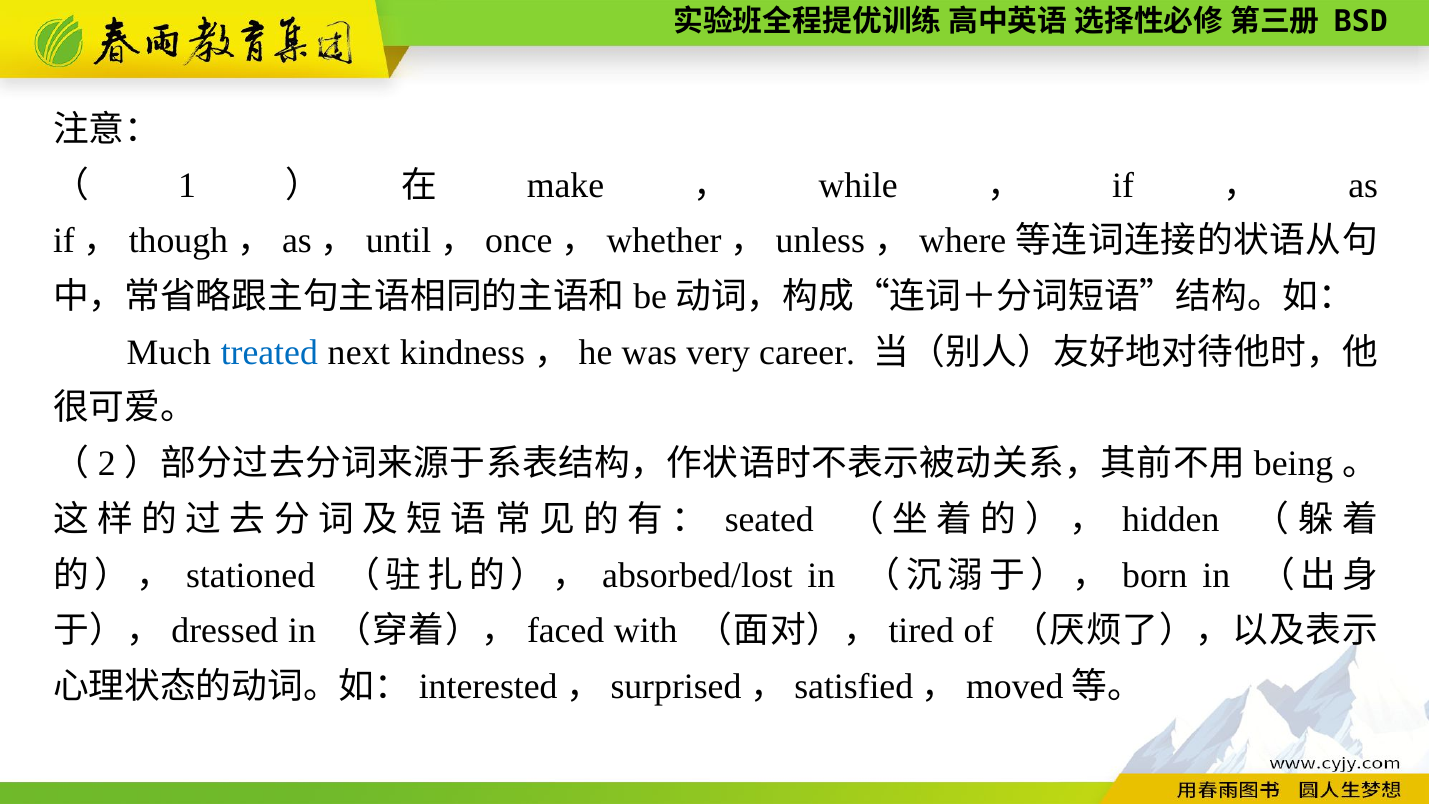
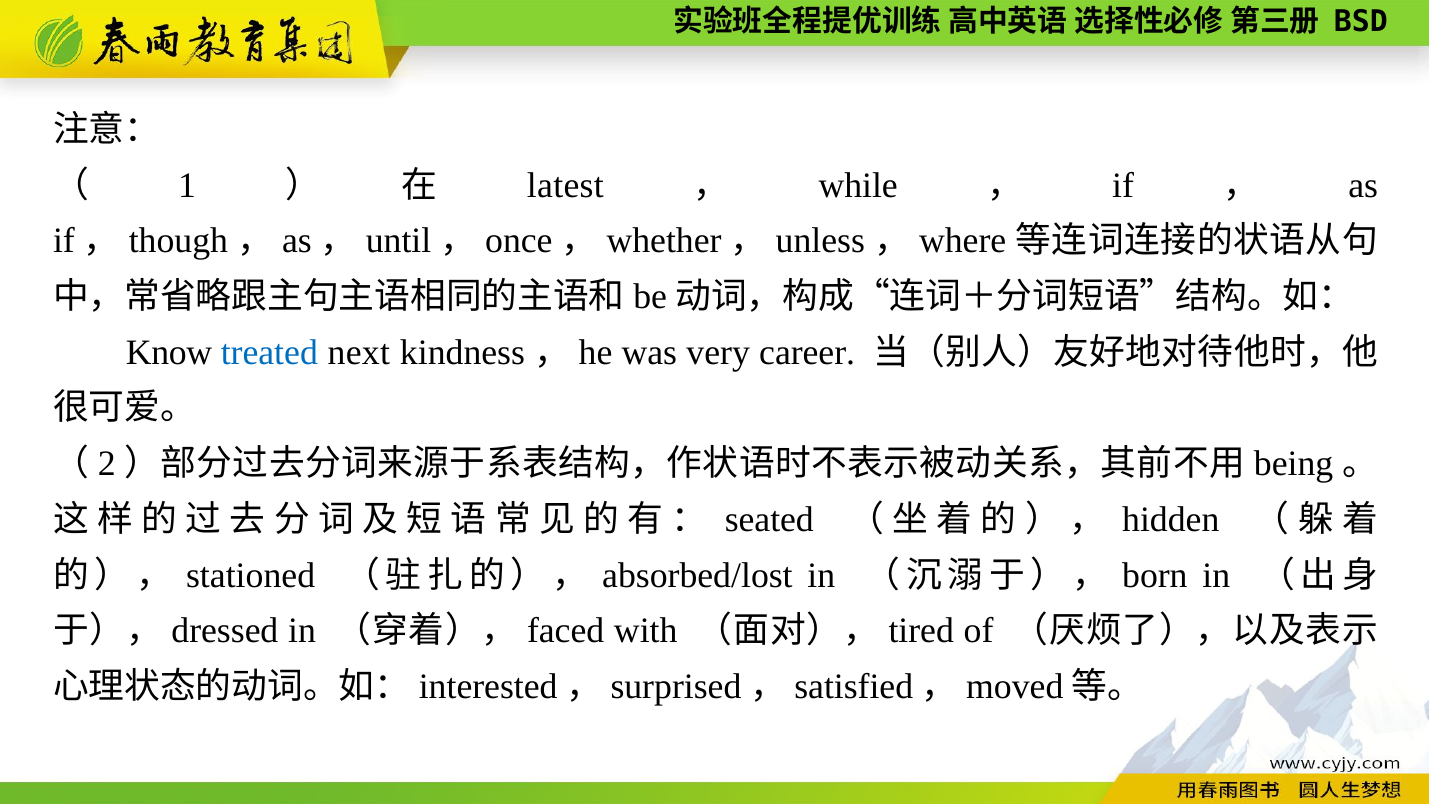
make: make -> latest (565, 185)
Much: Much -> Know (169, 352)
